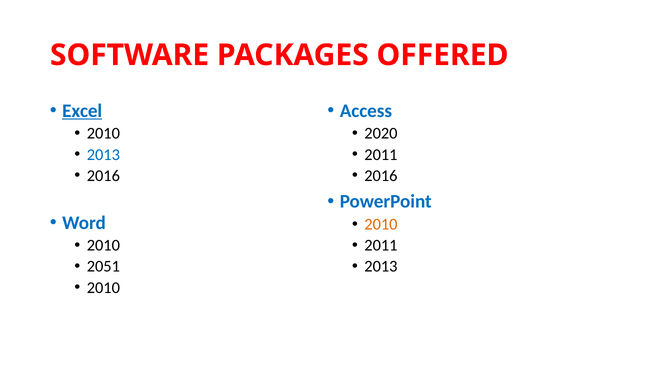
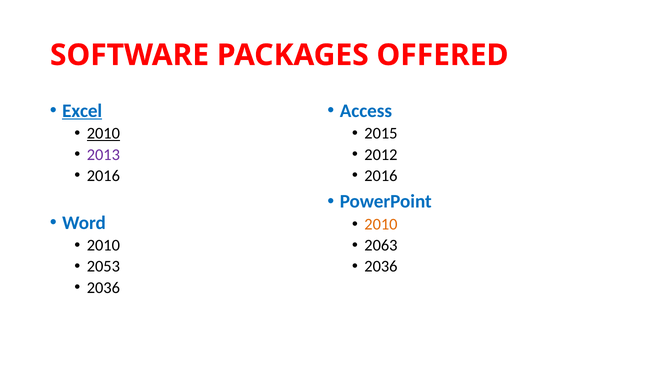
2010 underline: none -> present (103, 133)
2020: 2020 -> 2015 (381, 133)
2013 colour: blue -> purple (103, 154)
2011: 2011 -> 2012 (381, 154)
2011: 2011 -> 2063 (381, 245)
2051: 2051 -> 2053 (103, 266)
2013: 2013 -> 2036 (381, 266)
2010: 2010 -> 2036 (103, 287)
